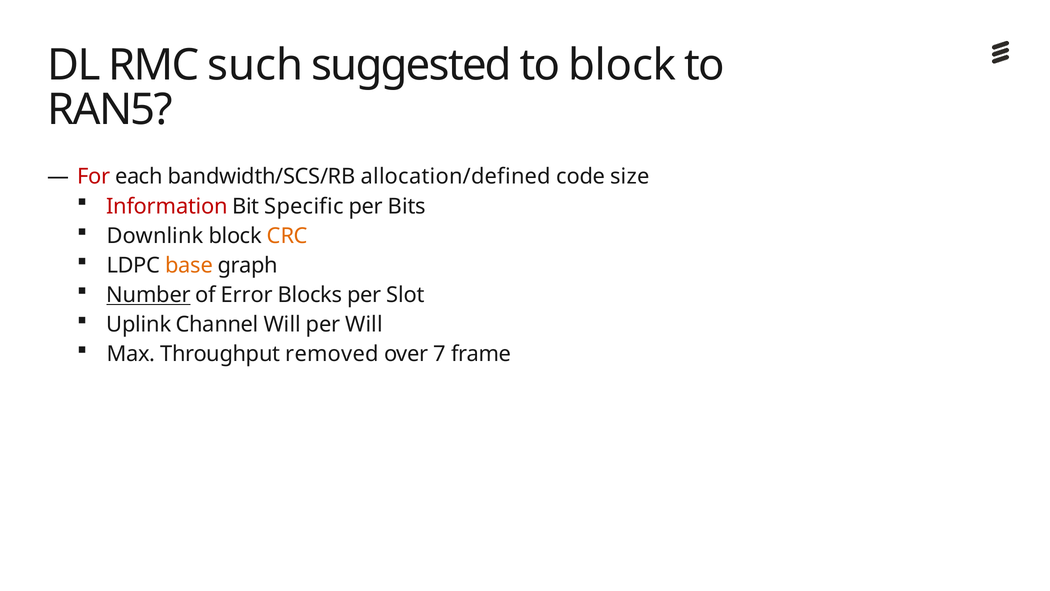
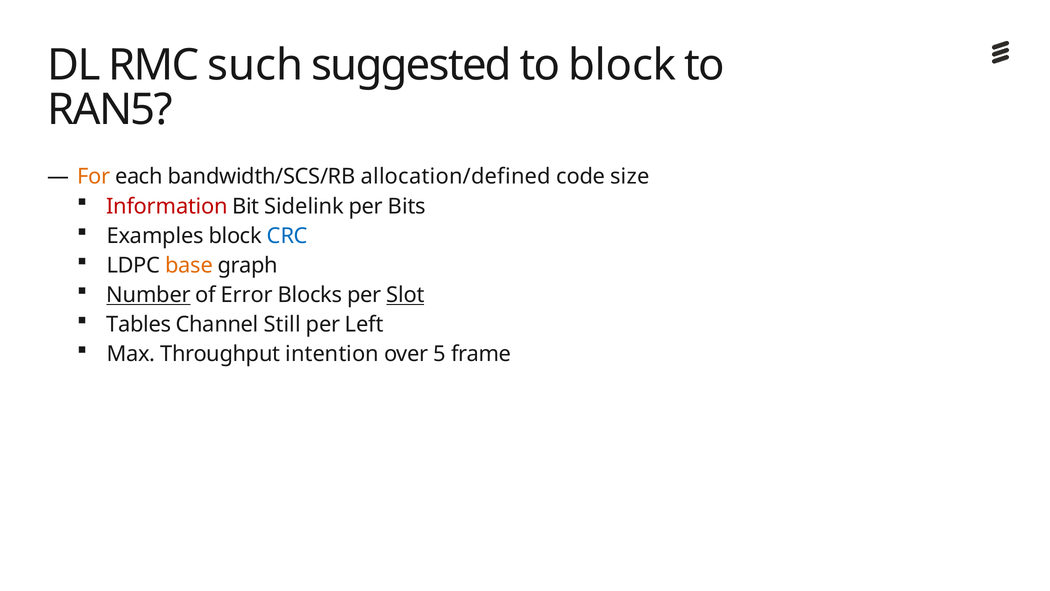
For colour: red -> orange (94, 177)
Specific: Specific -> Sidelink (304, 206)
Downlink: Downlink -> Examples (155, 236)
CRC colour: orange -> blue (287, 236)
Slot underline: none -> present (405, 295)
Uplink: Uplink -> Tables (139, 324)
Channel Will: Will -> Still (282, 324)
per Will: Will -> Left (364, 324)
removed: removed -> intention (332, 354)
7: 7 -> 5 (440, 354)
